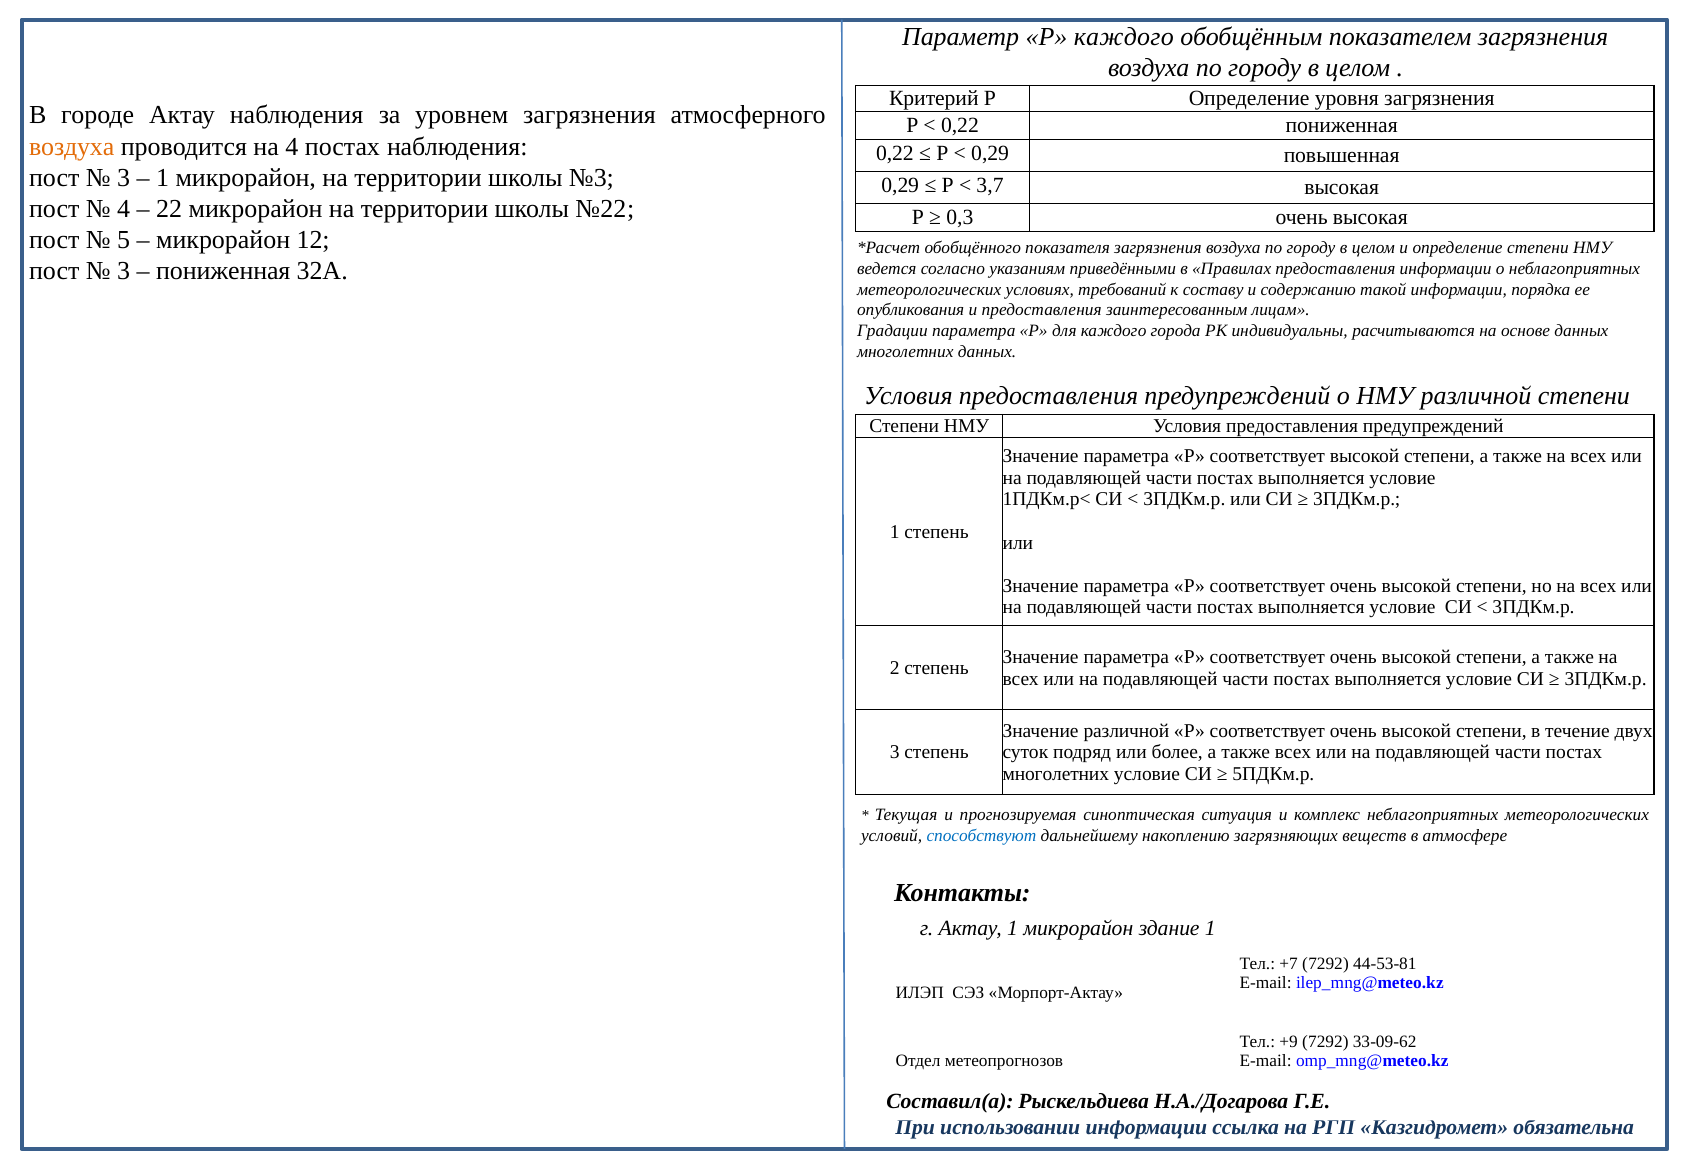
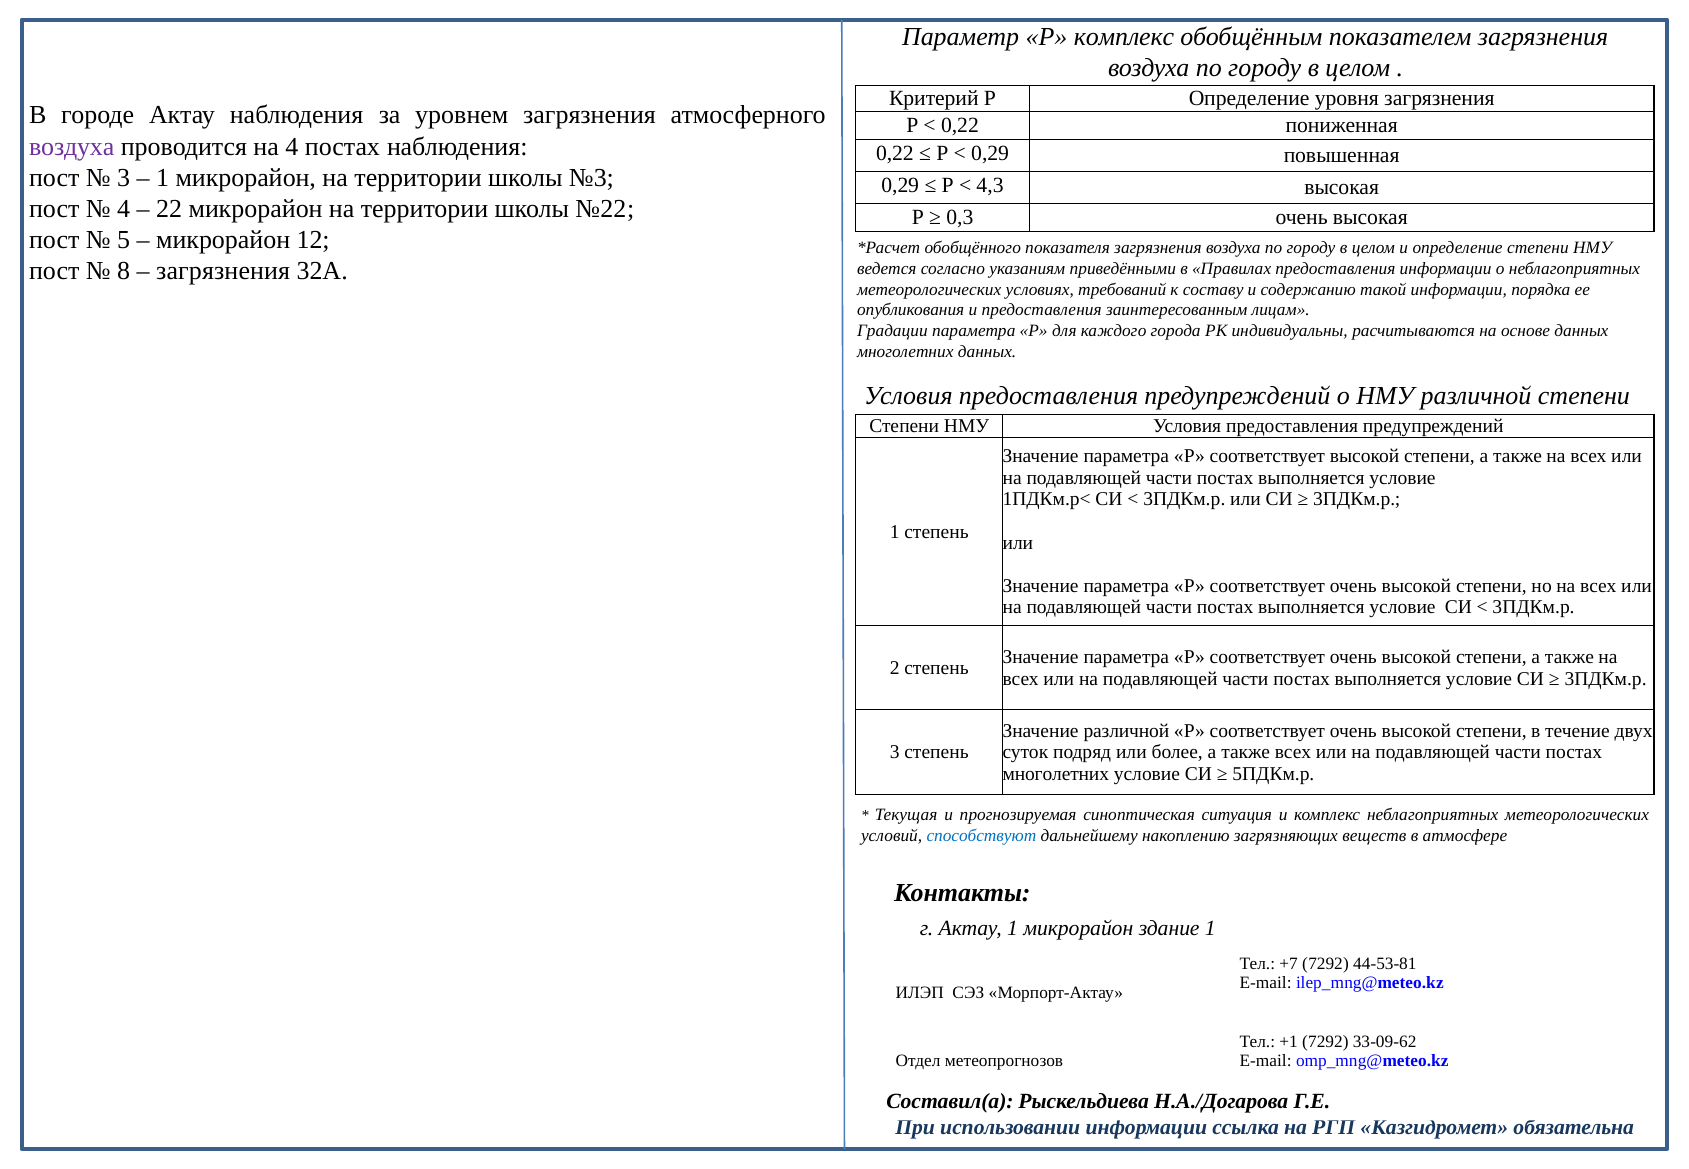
Р каждого: каждого -> комплекс (1124, 37)
воздуха colour: orange -> purple (72, 146)
3,7: 3,7 -> 4,3 (990, 185)
3: 3 -> 8 (124, 271)
пониженная: пониженная -> загрязнения (223, 271)
+9: +9 -> +1 (1289, 1042)
